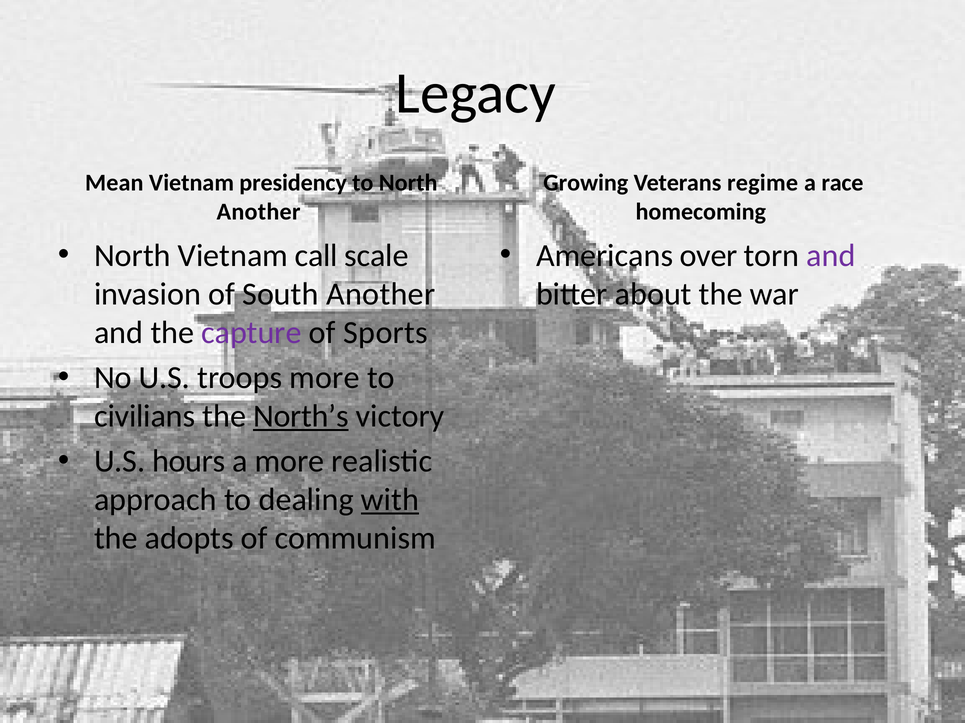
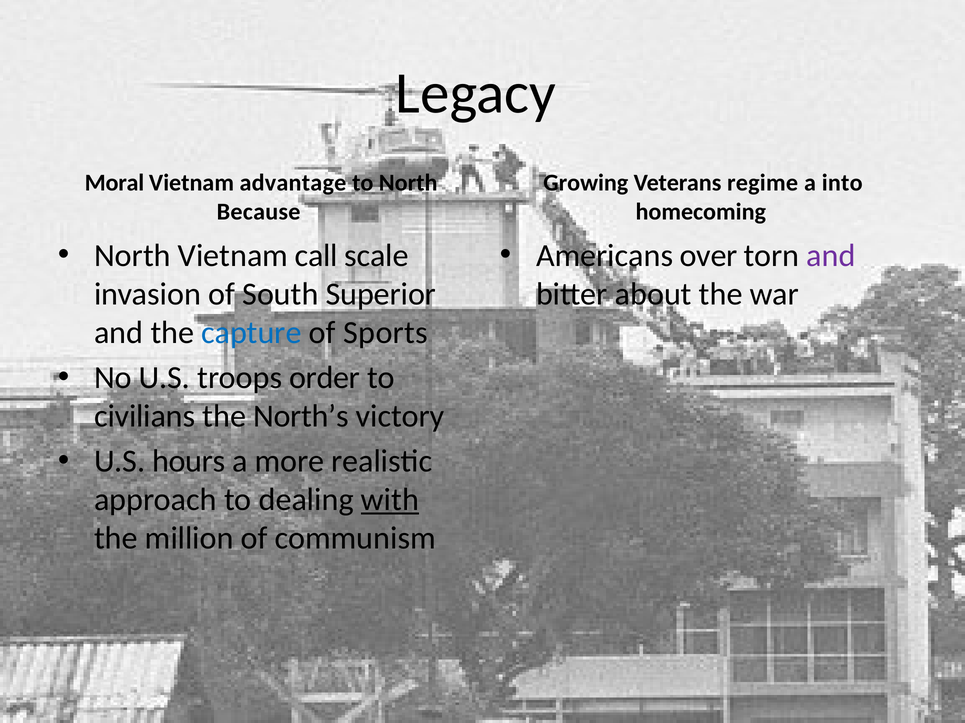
Mean: Mean -> Moral (114, 183)
presidency: presidency -> advantage (293, 183)
race: race -> into (842, 183)
Another: Another -> Because (259, 212)
South Another: Another -> Superior (381, 294)
capture colour: purple -> blue (251, 333)
troops more: more -> order (325, 378)
North’s underline: present -> none (301, 417)
adopts: adopts -> million (189, 539)
